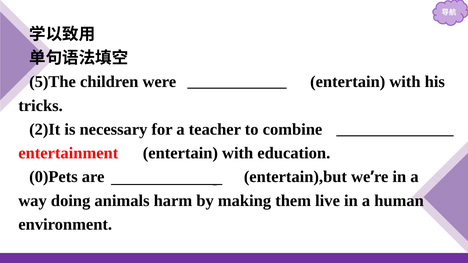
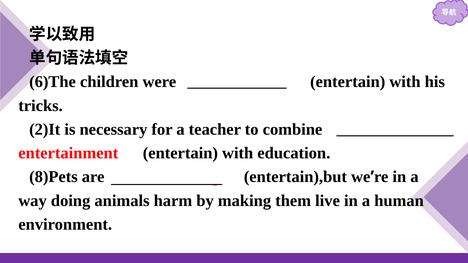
5)The: 5)The -> 6)The (53, 82)
0)Pets: 0)Pets -> 8)Pets (53, 177)
